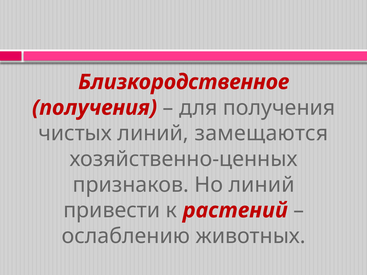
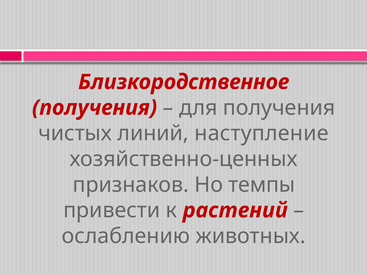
замещаются: замещаются -> наступление (262, 133)
Но линий: линий -> темпы (262, 185)
